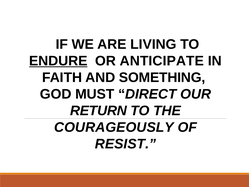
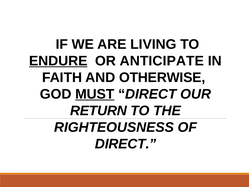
SOMETHING: SOMETHING -> OTHERWISE (162, 77)
MUST underline: none -> present (95, 94)
COURAGEOUSLY: COURAGEOUSLY -> RIGHTEOUSNESS (114, 127)
RESIST: RESIST -> DIRECT (126, 144)
